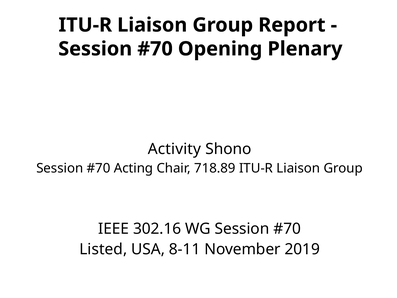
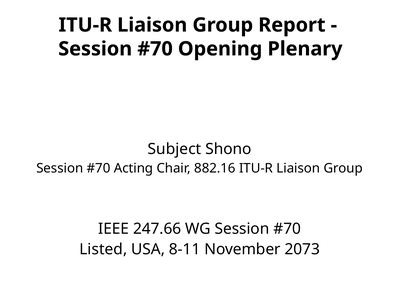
Activity: Activity -> Subject (174, 149)
718.89: 718.89 -> 882.16 (215, 168)
302.16: 302.16 -> 247.66 (157, 229)
2019: 2019 -> 2073 (302, 249)
